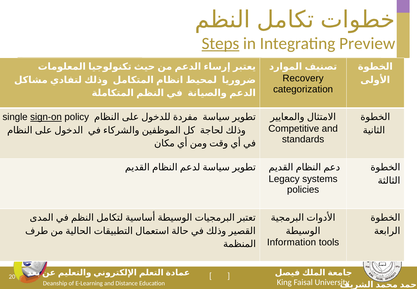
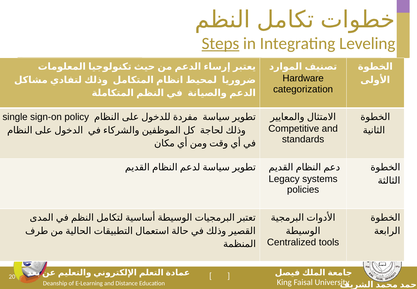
Preview: Preview -> Leveling (367, 44)
Recovery: Recovery -> Hardware (303, 78)
sign-on underline: present -> none (46, 117)
Information: Information -> Centralized (292, 242)
